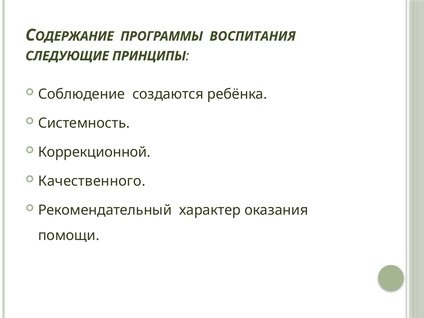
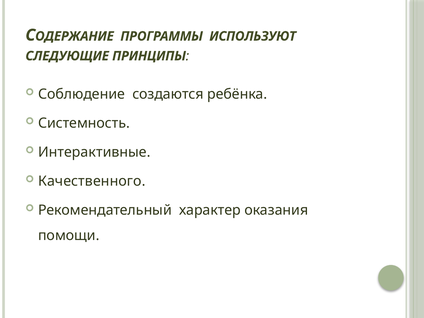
ВОСПИТАНИЯ: ВОСПИТАНИЯ -> ИСПОЛЬЗУЮТ (253, 36)
Коррекционной: Коррекционной -> Интерактивные (94, 152)
